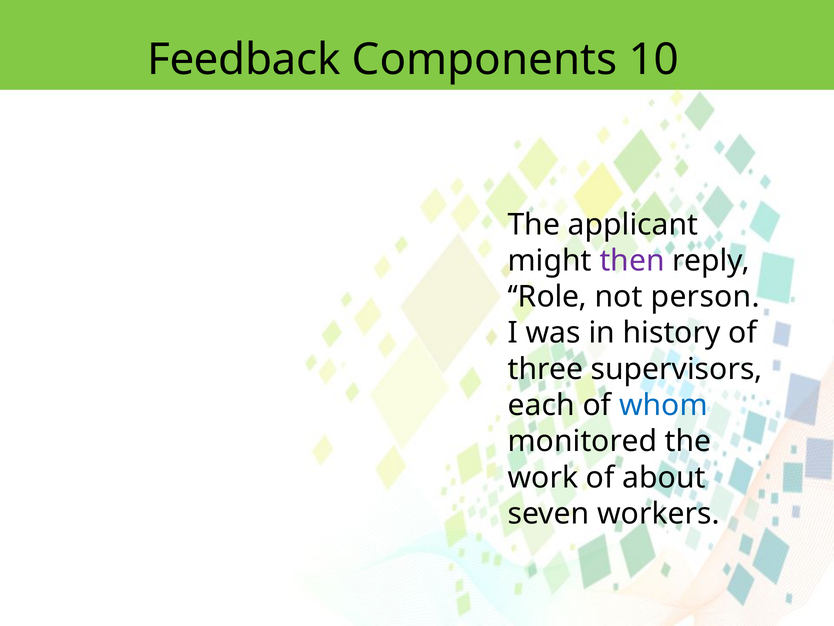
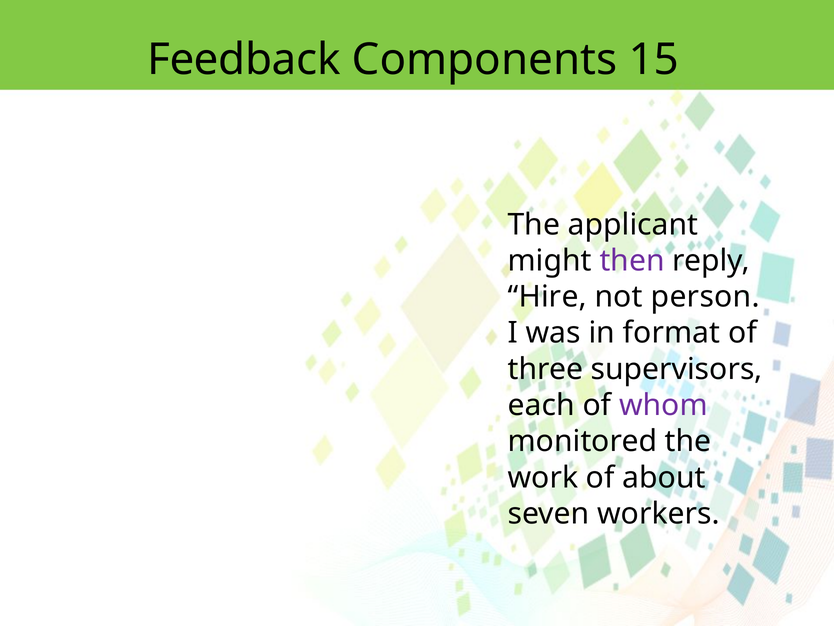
10: 10 -> 15 (654, 60)
Role: Role -> Hire (547, 297)
history: history -> format (672, 333)
whom colour: blue -> purple (663, 405)
